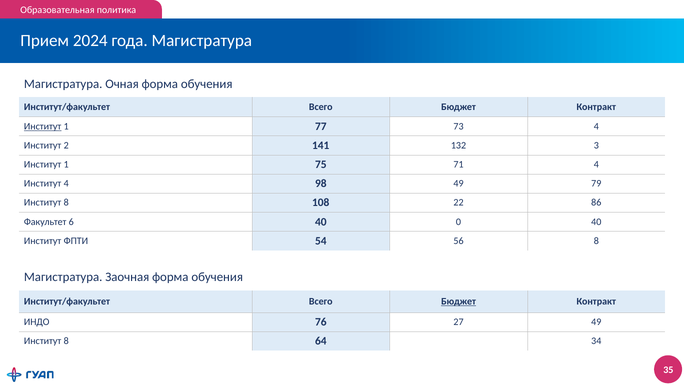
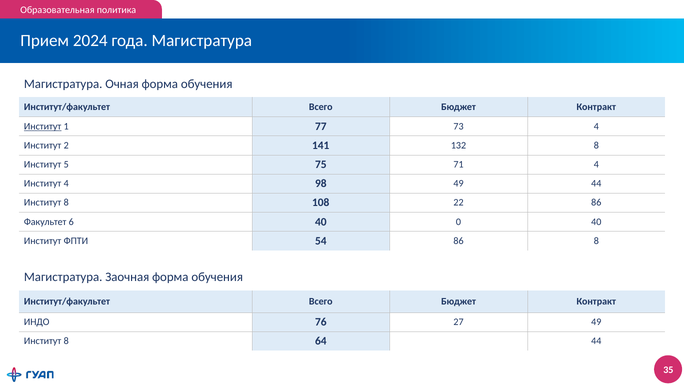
132 3: 3 -> 8 (596, 145)
1: 1 -> 5 (66, 164)
49 79: 79 -> 44 (596, 183)
54 56: 56 -> 86 (459, 241)
Бюджет underline: present -> none (459, 301)
64 34: 34 -> 44 (596, 341)
